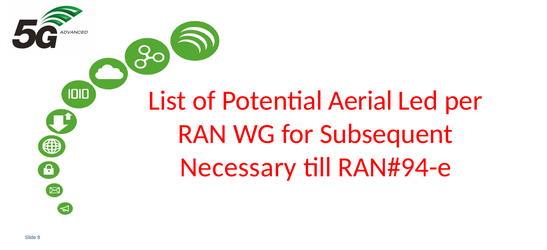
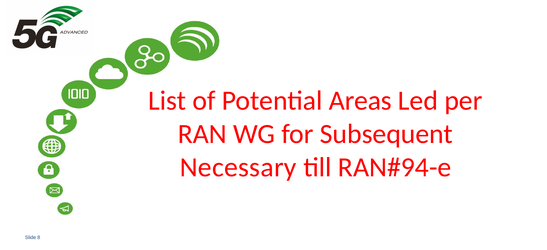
Aerial: Aerial -> Areas (360, 101)
